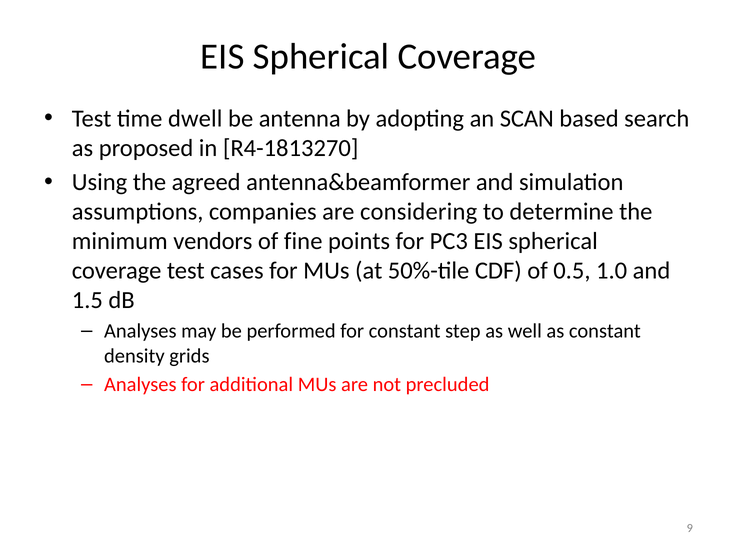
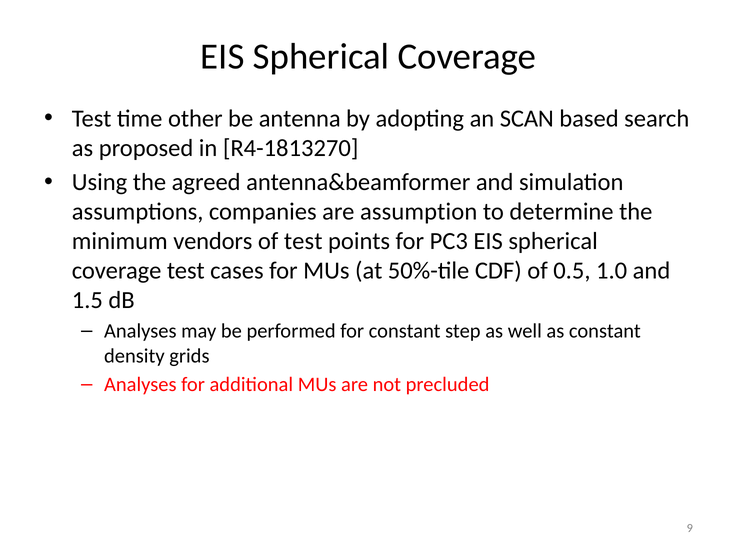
dwell: dwell -> other (195, 118)
considering: considering -> assumption (419, 212)
of fine: fine -> test (303, 241)
